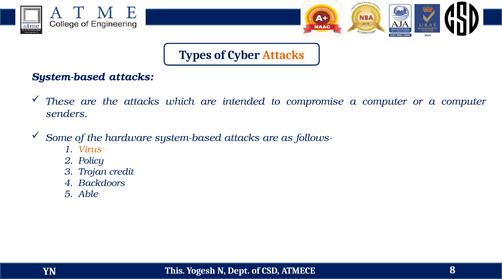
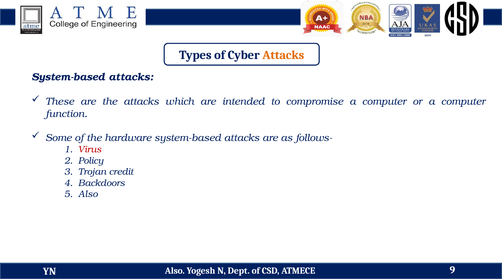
senders: senders -> function (66, 114)
Virus colour: orange -> red (90, 149)
Able: Able -> Also (88, 194)
This: This -> Also (175, 271)
8: 8 -> 9 (452, 270)
